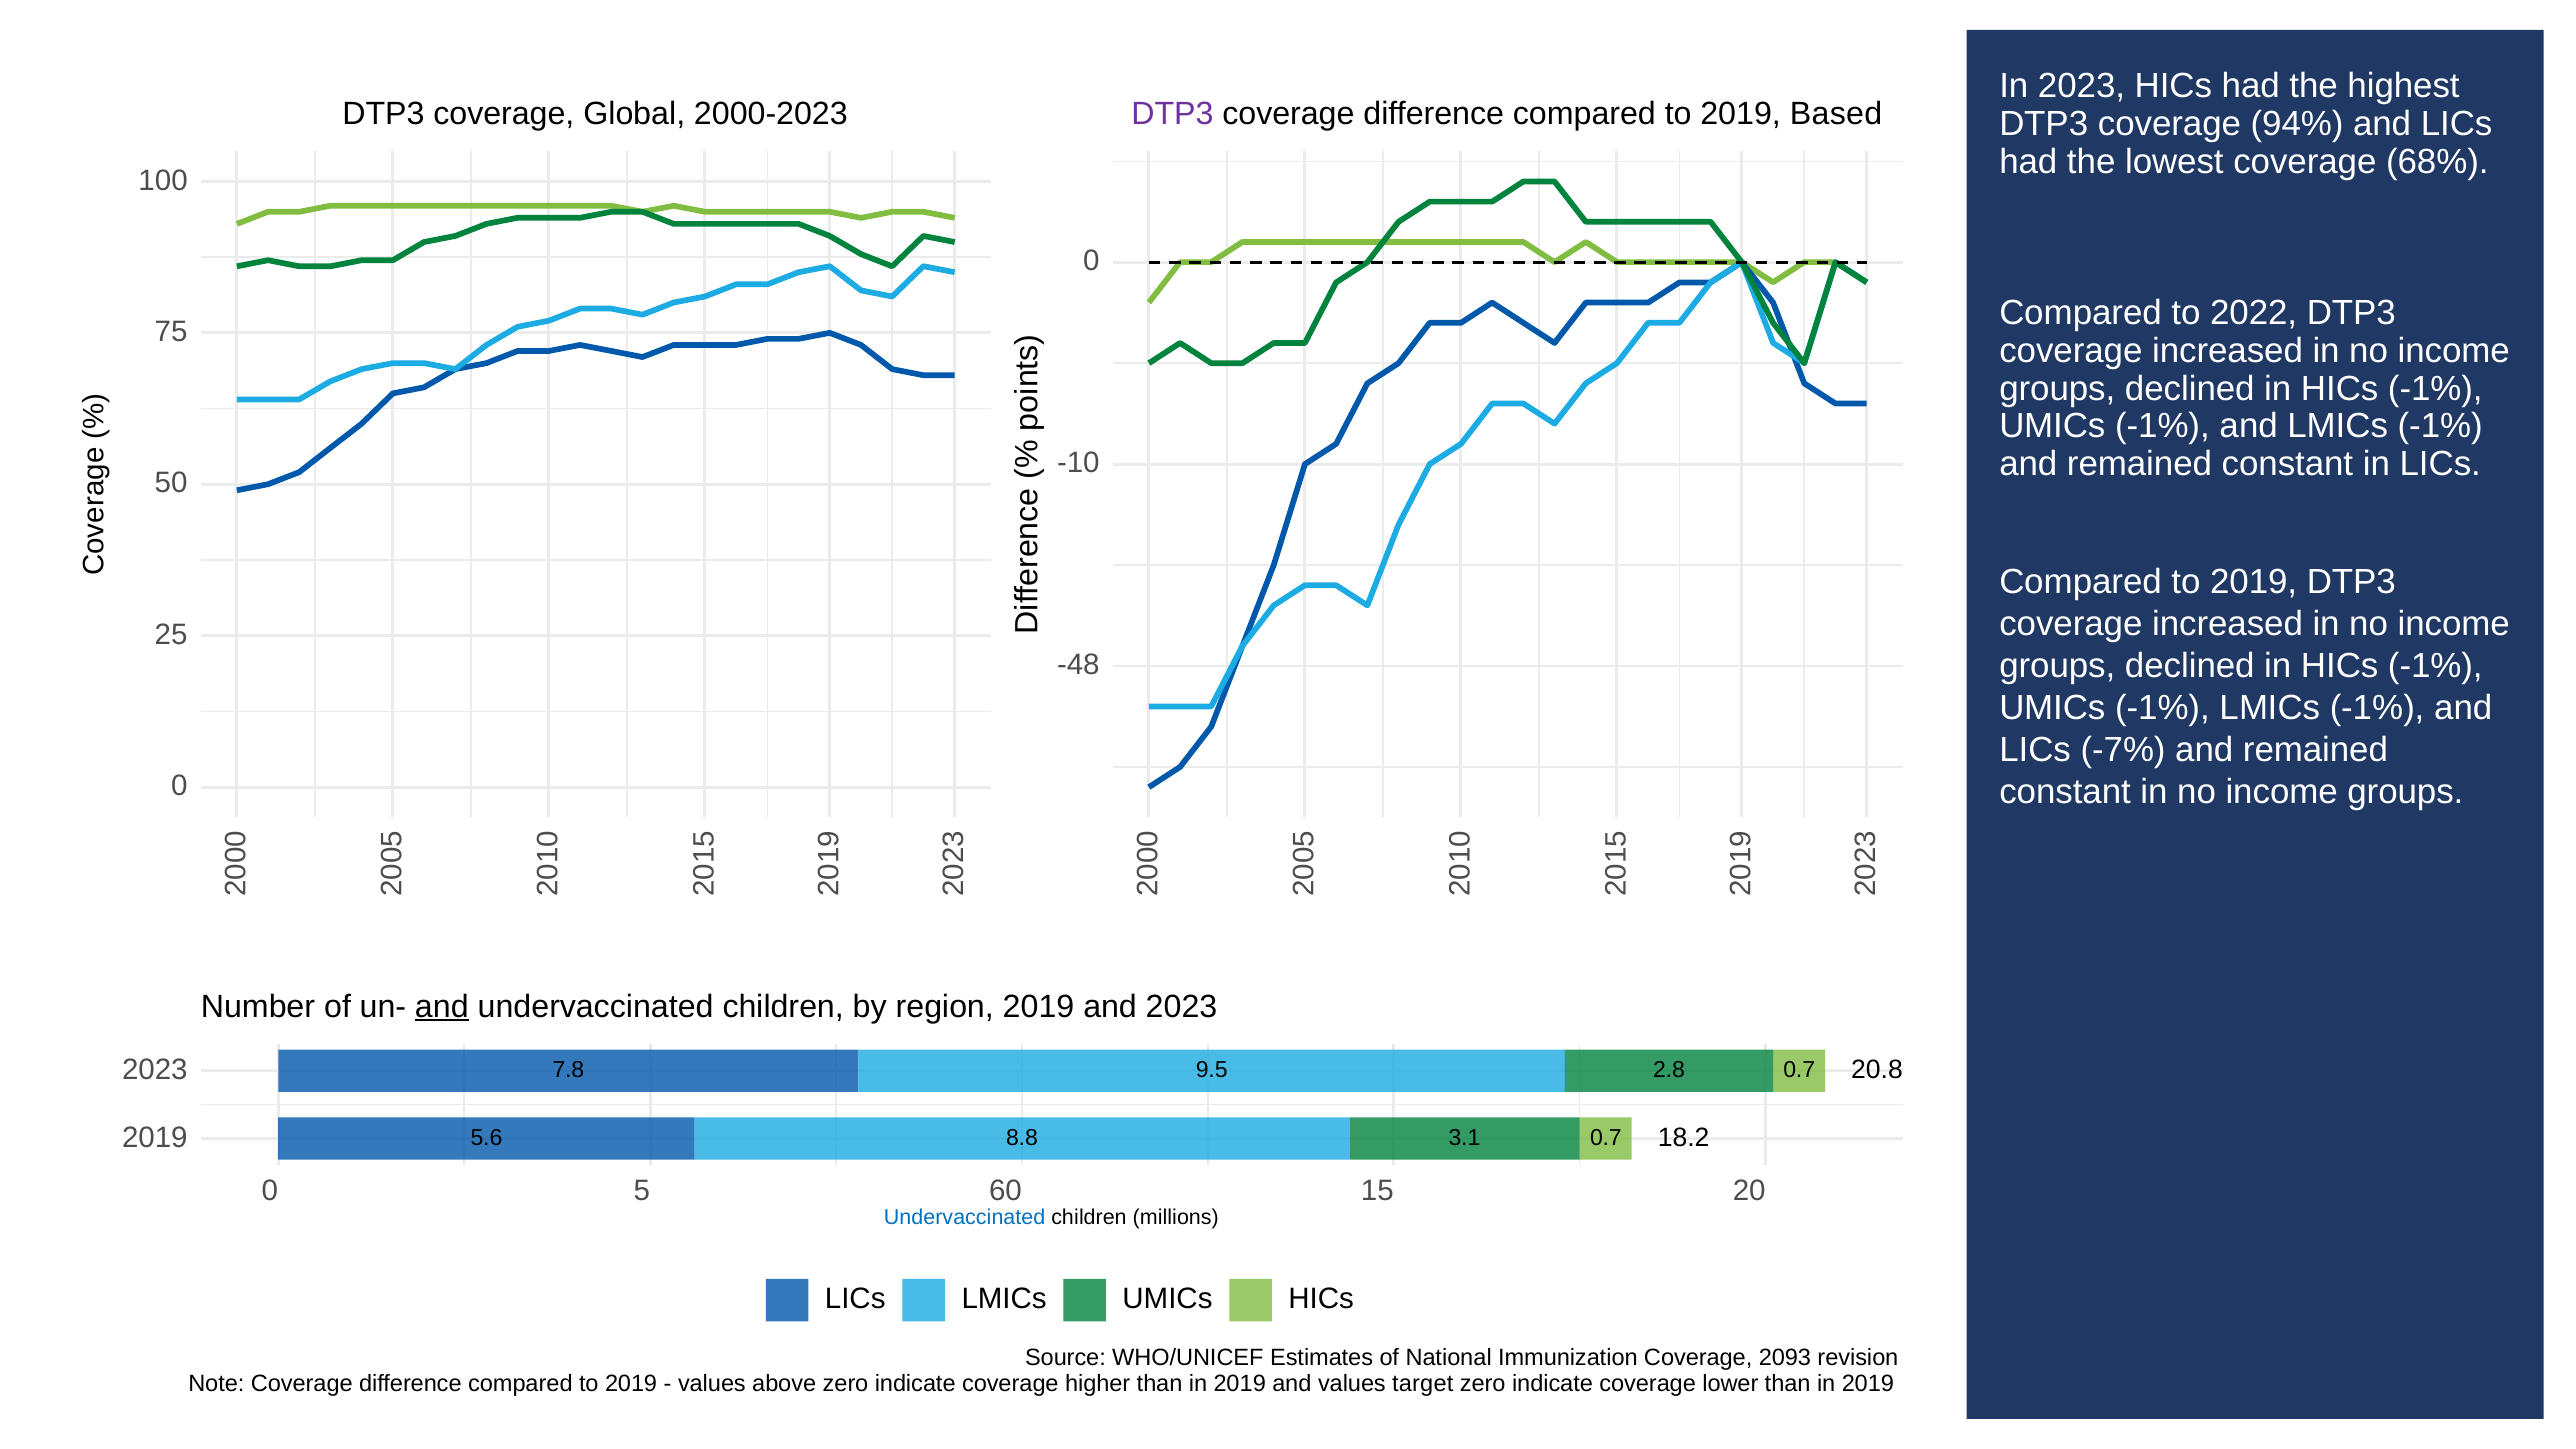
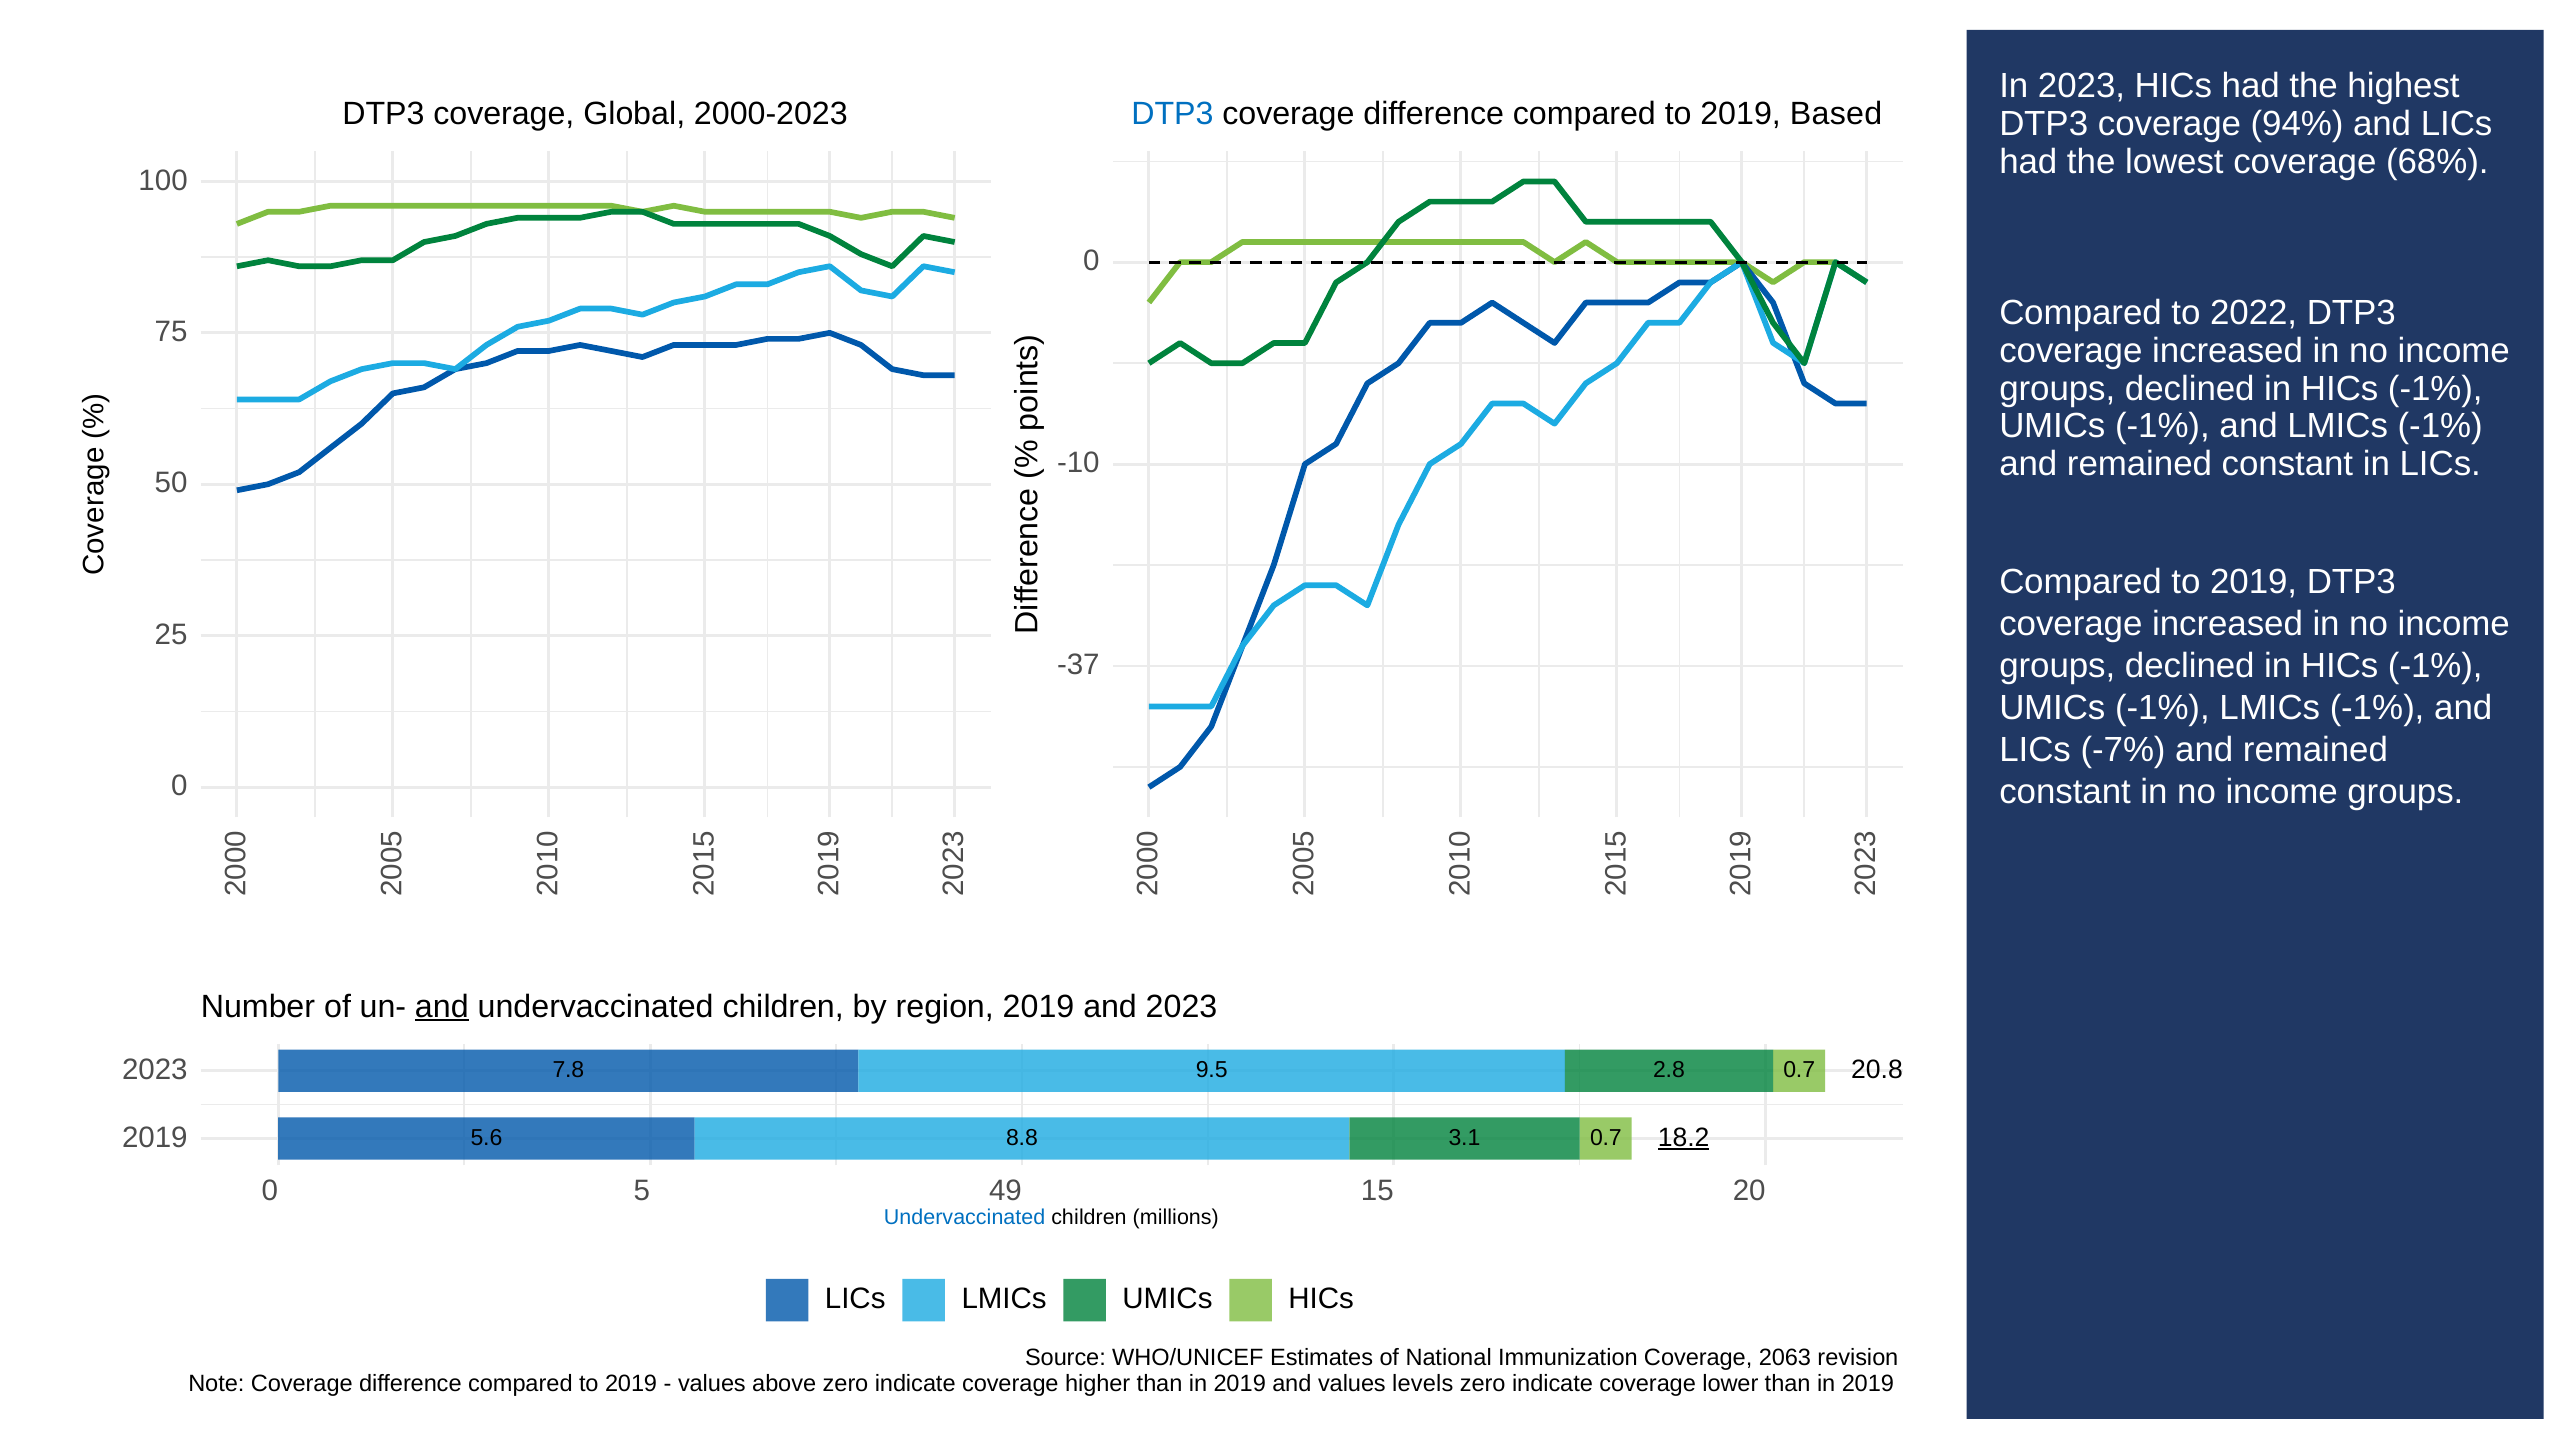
DTP3 colour: purple -> blue (1172, 114)
-48: -48 -> -37 (1078, 665)
18.2 underline: none -> present (1684, 1138)
60: 60 -> 49 (1005, 1191)
2093: 2093 -> 2063 (1785, 1358)
target: target -> levels (1423, 1383)
